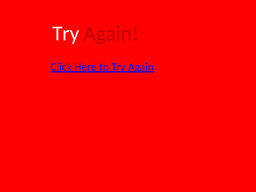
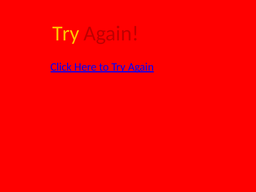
Try colour: white -> yellow (66, 34)
